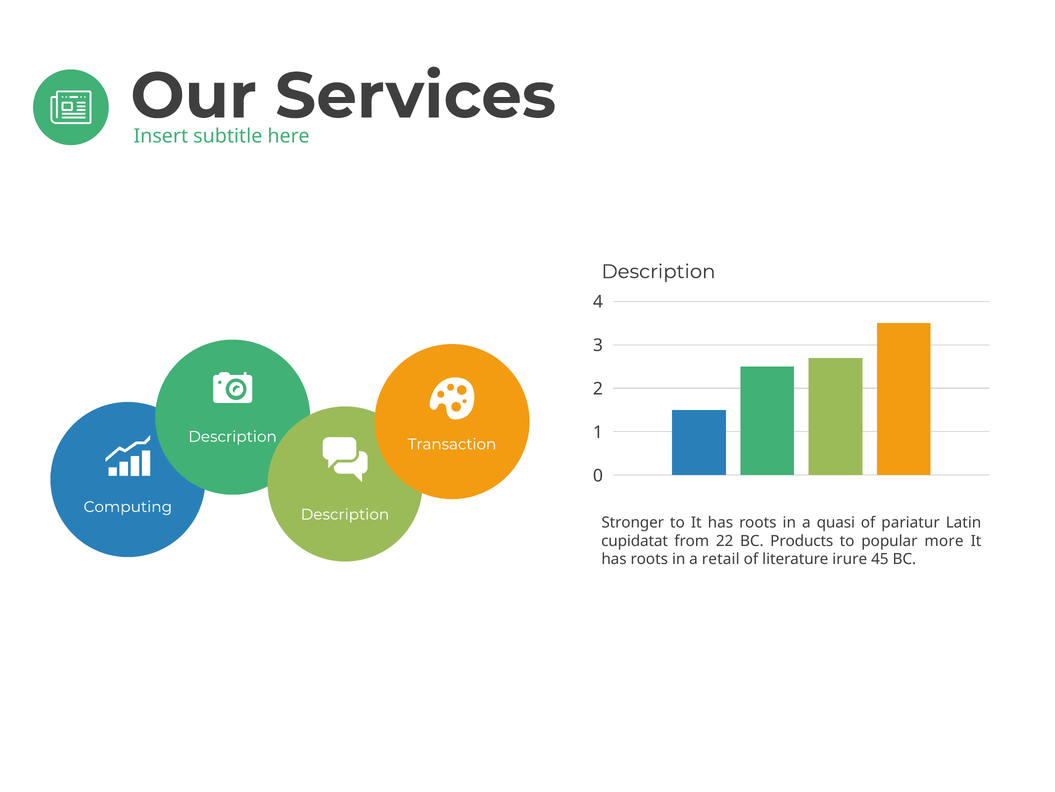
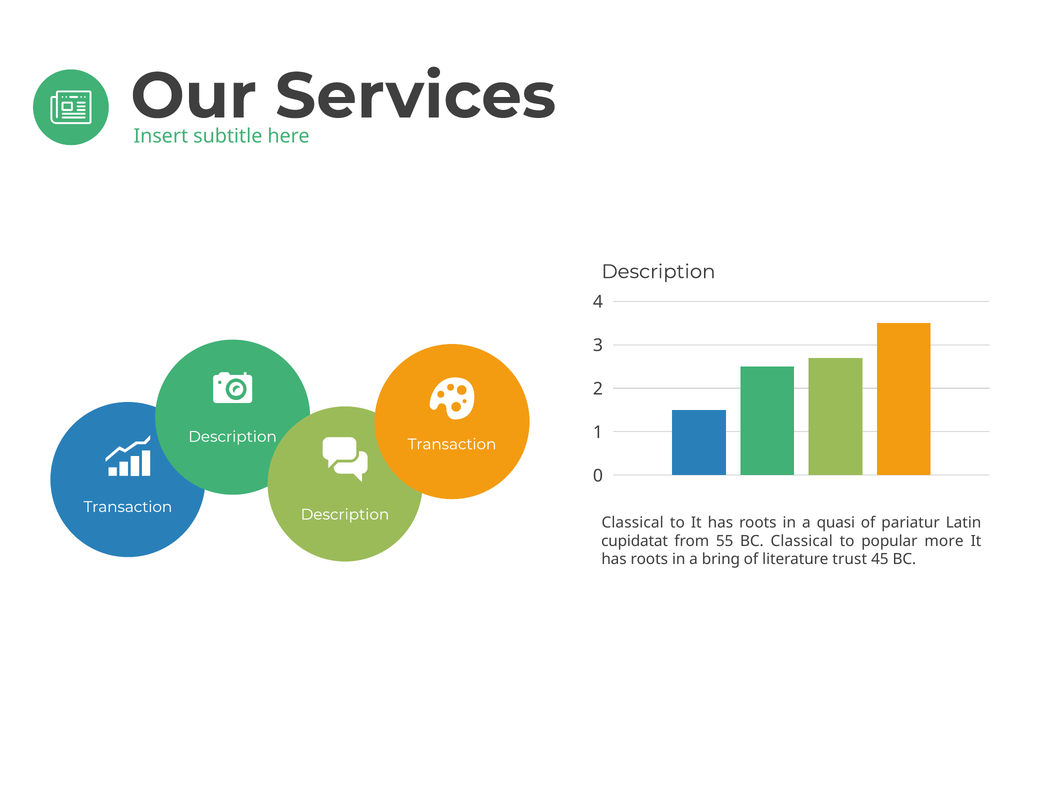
Computing: Computing -> Transaction (128, 506)
Stronger: Stronger -> Classical (633, 522)
22: 22 -> 55 (725, 540)
BC Products: Products -> Classical (802, 540)
retail: retail -> bring (721, 559)
irure: irure -> trust (850, 559)
